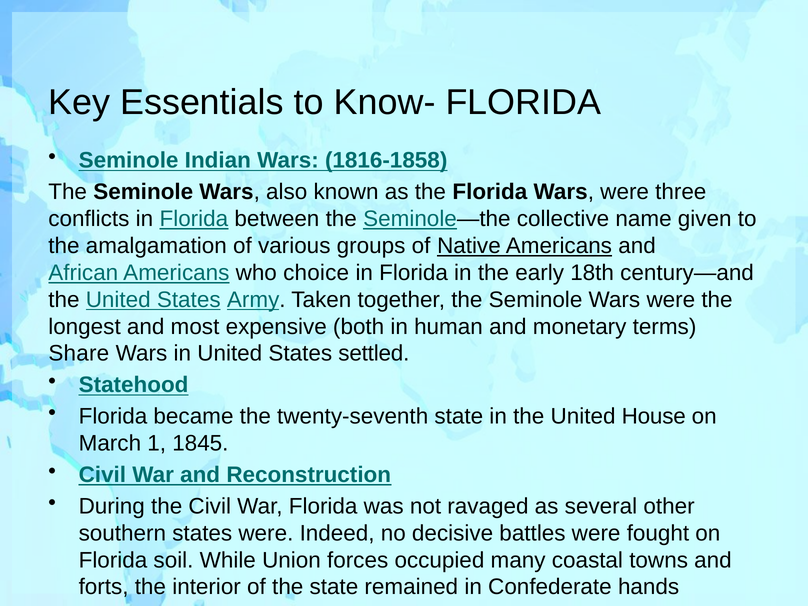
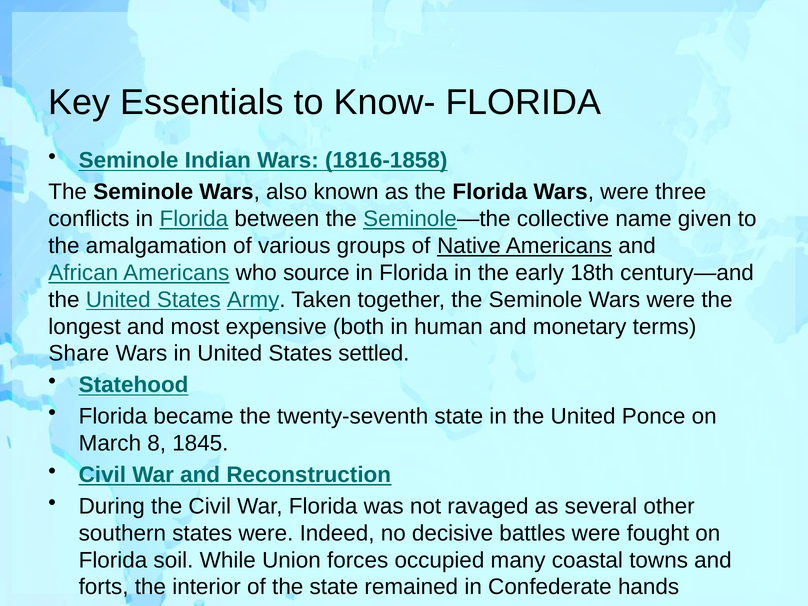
choice: choice -> source (316, 273)
House: House -> Ponce (654, 416)
1: 1 -> 8 (157, 443)
